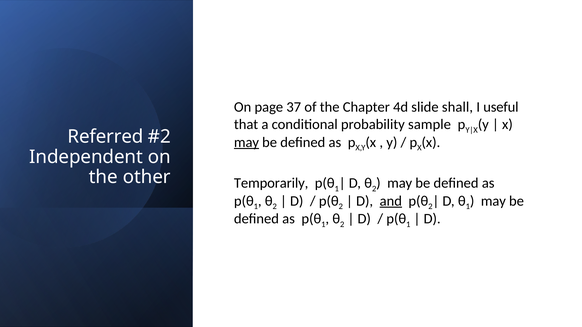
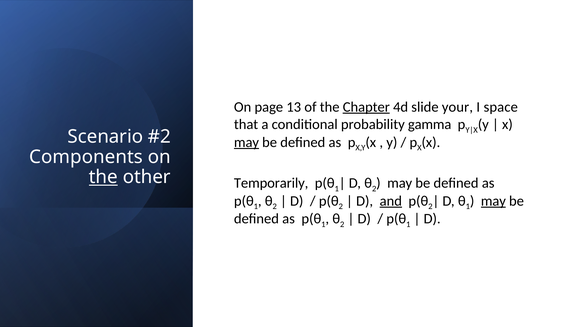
37: 37 -> 13 (294, 107)
Chapter underline: none -> present (366, 107)
shall: shall -> your (457, 107)
useful: useful -> space (501, 107)
sample: sample -> gamma (430, 125)
Referred: Referred -> Scenario (105, 137)
Independent: Independent -> Components (86, 157)
the underline: none -> present (103, 177)
may underline: none -> present (493, 201)
